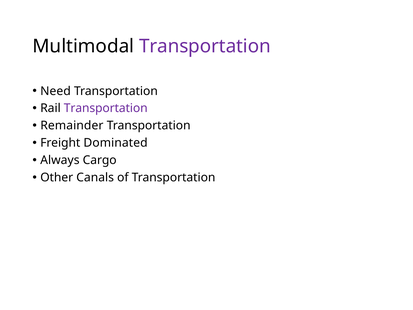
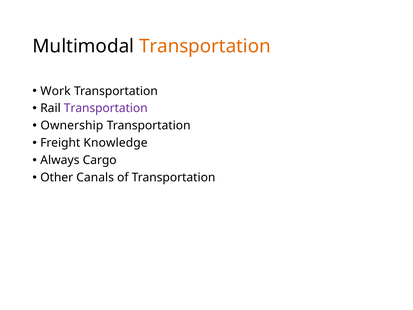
Transportation colour: purple -> orange (205, 46)
Need: Need -> Work (56, 91)
Remainder: Remainder -> Ownership (72, 126)
Dominated: Dominated -> Knowledge (116, 143)
